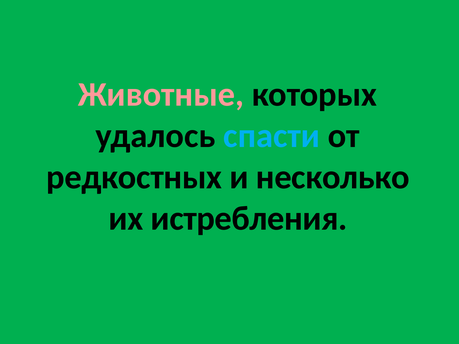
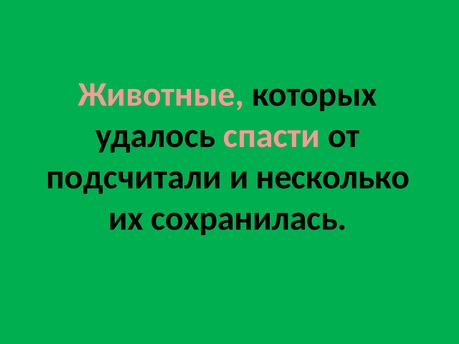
спасти colour: light blue -> pink (272, 136)
редкостных: редкостных -> подсчитали (134, 177)
истребления: истребления -> сохранилась (249, 219)
